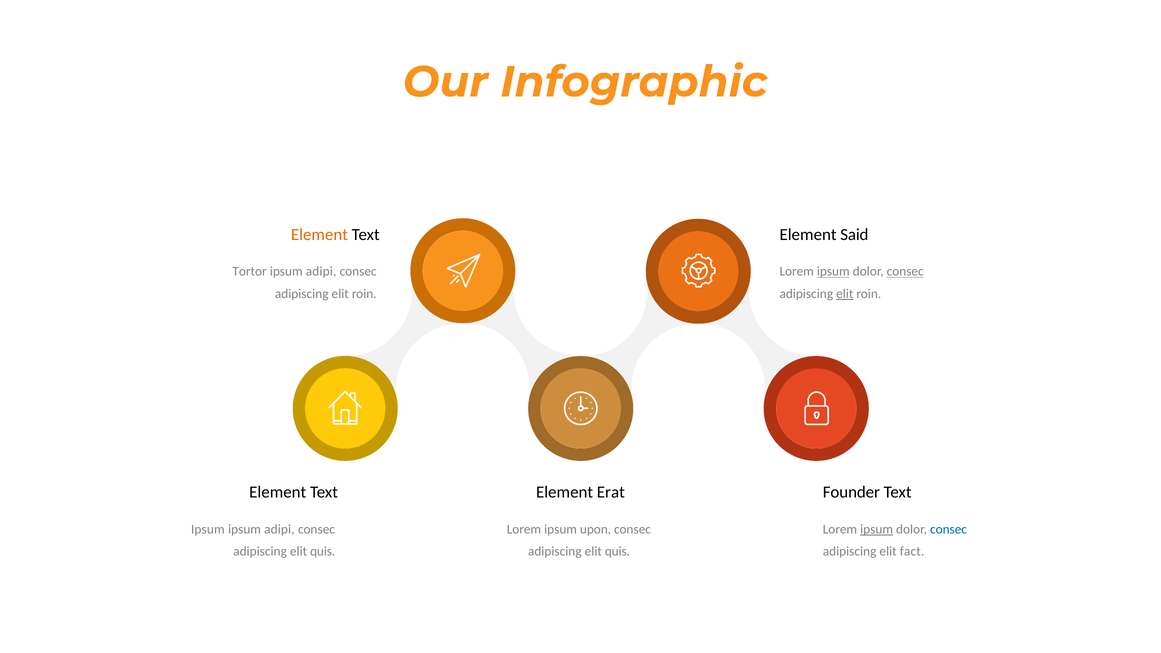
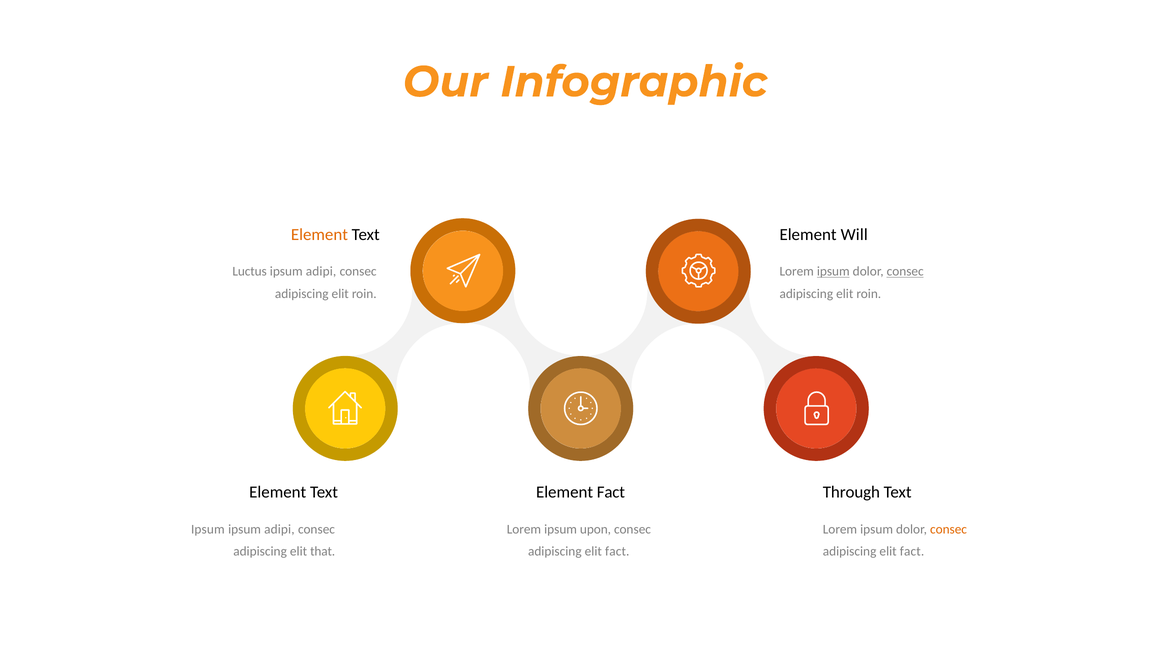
Said: Said -> Will (854, 235)
Tortor: Tortor -> Luctus (250, 271)
elit underline: present -> none (845, 294)
Element Erat: Erat -> Fact (611, 492)
Founder: Founder -> Through (851, 492)
ipsum underline: present -> none (877, 529)
consec colour: blue -> orange (949, 529)
quis: quis -> that (323, 552)
quis: quis -> fact (617, 552)
